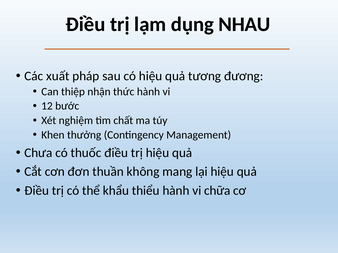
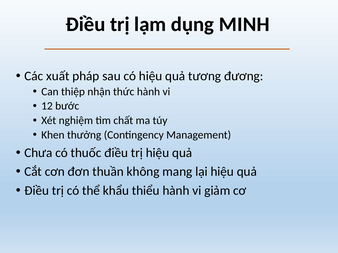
NHAU: NHAU -> MINH (244, 24)
chữa: chữa -> giảm (217, 191)
